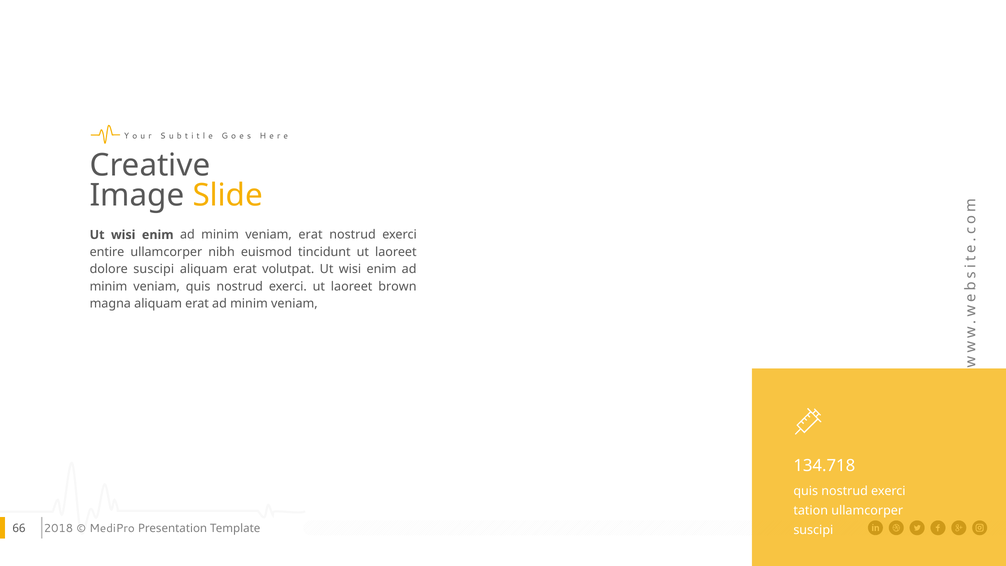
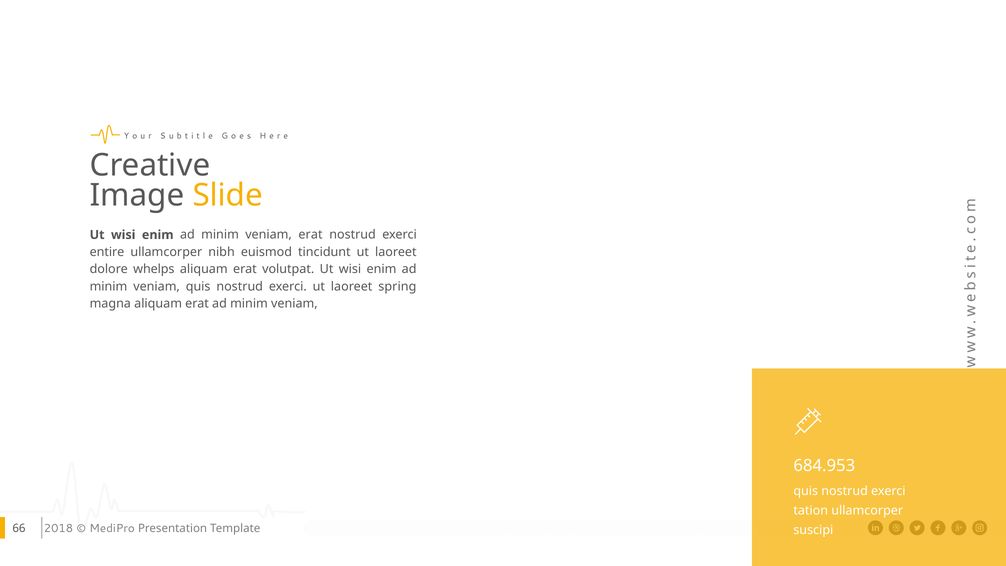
dolore suscipi: suscipi -> whelps (154, 269)
brown: brown -> spring (397, 286)
134.718: 134.718 -> 684.953 (824, 466)
